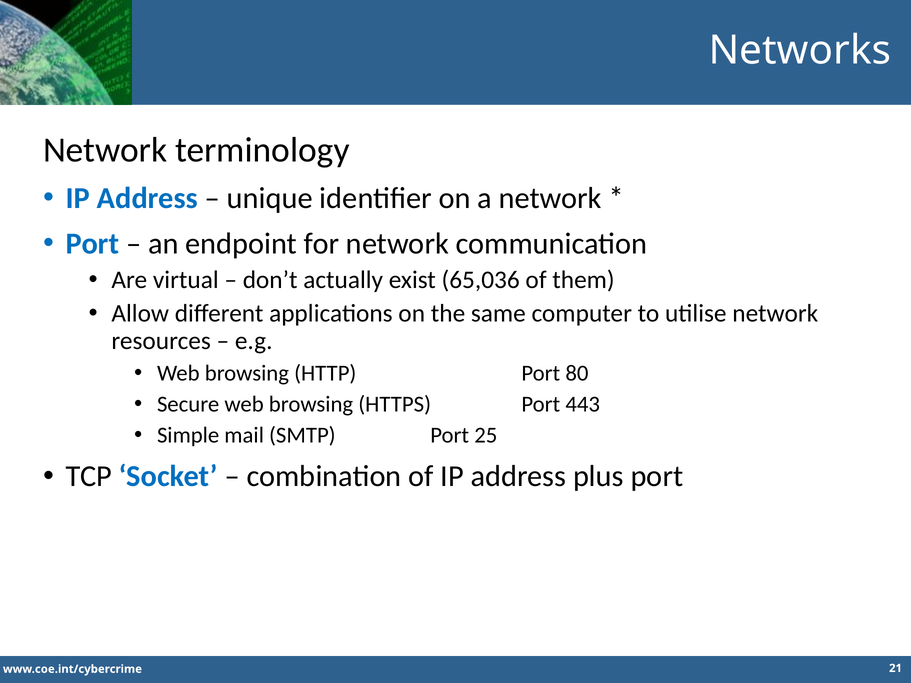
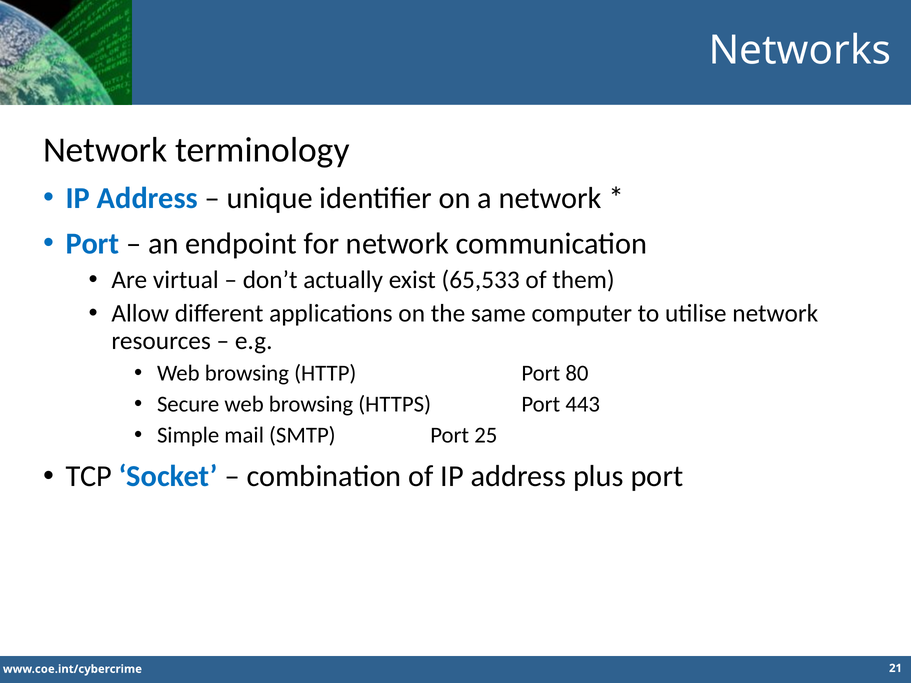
65,036: 65,036 -> 65,533 (481, 280)
